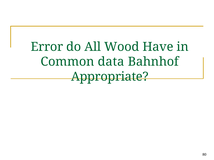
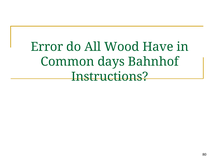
data: data -> days (111, 62)
Appropriate: Appropriate -> Instructions (110, 77)
